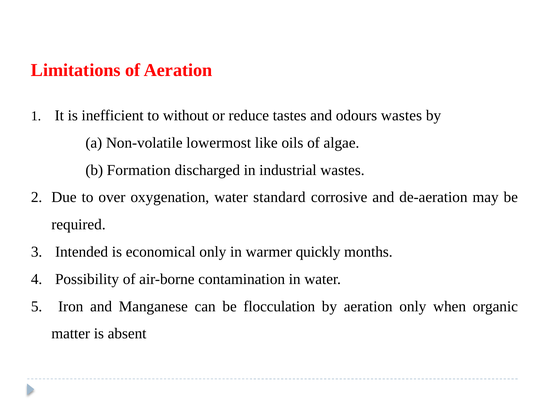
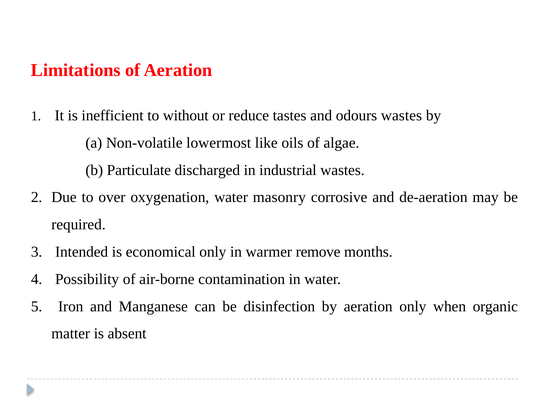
Formation: Formation -> Particulate (139, 170)
standard: standard -> masonry (279, 197)
quickly: quickly -> remove (318, 252)
flocculation: flocculation -> disinfection (279, 306)
